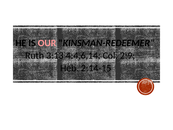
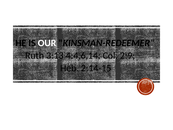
OUR colour: pink -> white (47, 43)
